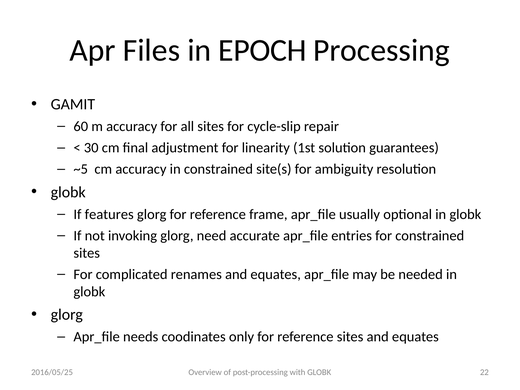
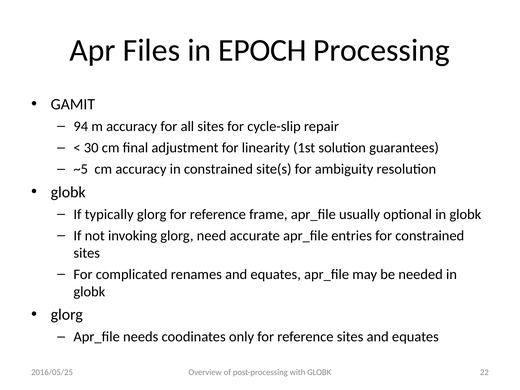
60: 60 -> 94 (81, 126)
features: features -> typically (109, 214)
